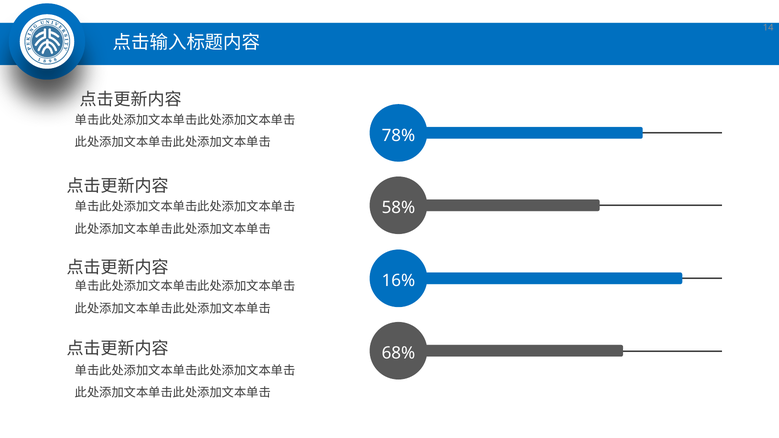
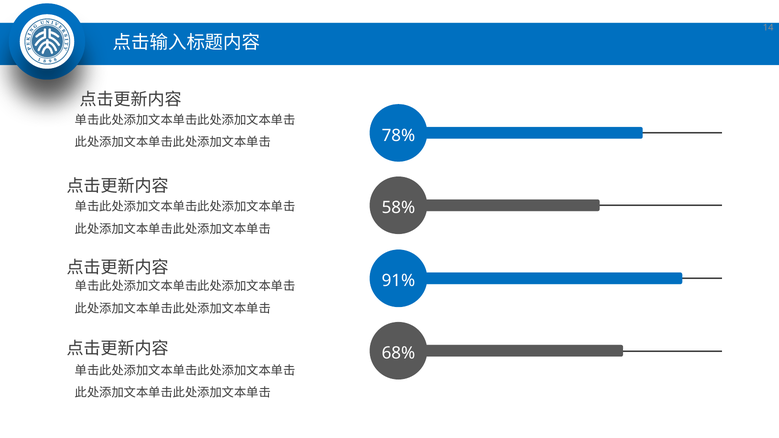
16%: 16% -> 91% (398, 281)
